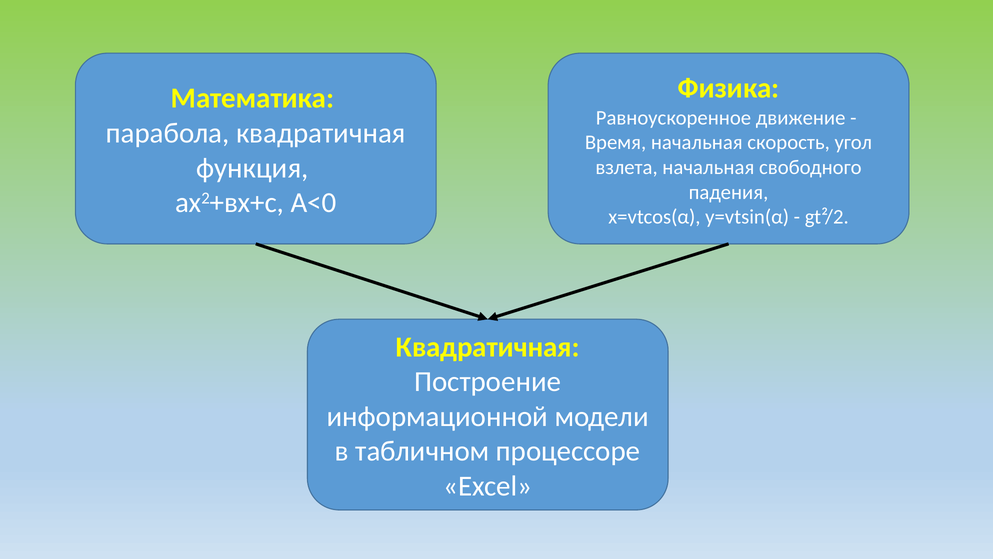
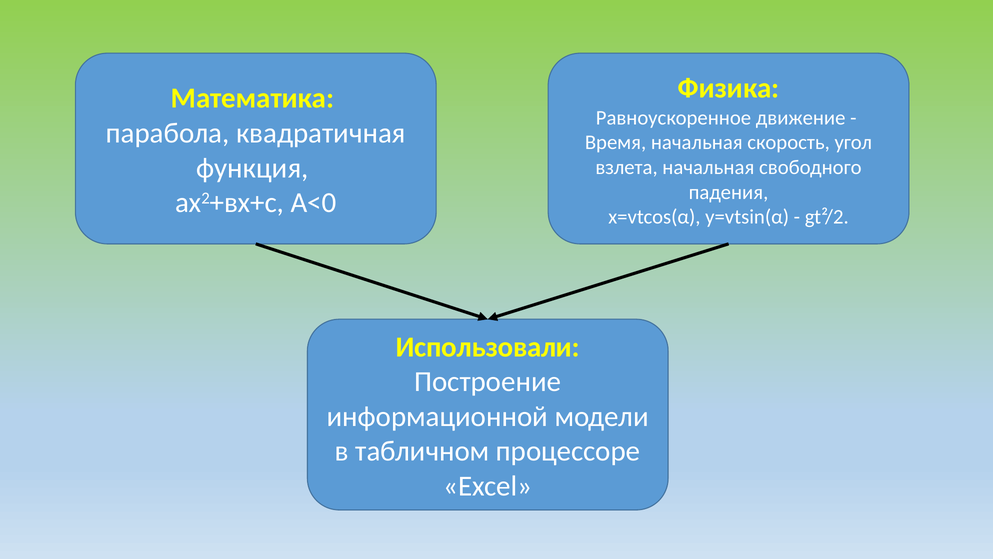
Квадратичная: Квадратичная -> Использовали (488, 347)
